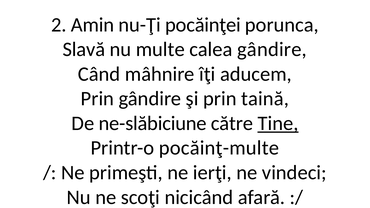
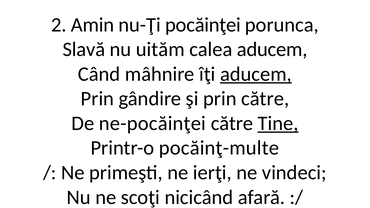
multe: multe -> uităm (160, 49)
calea gândire: gândire -> aducem (272, 49)
aducem underline: none -> present (256, 74)
prin taină: taină -> către (265, 99)
ne-slăbiciune: ne-slăbiciune -> ne-pocăinţei (152, 123)
